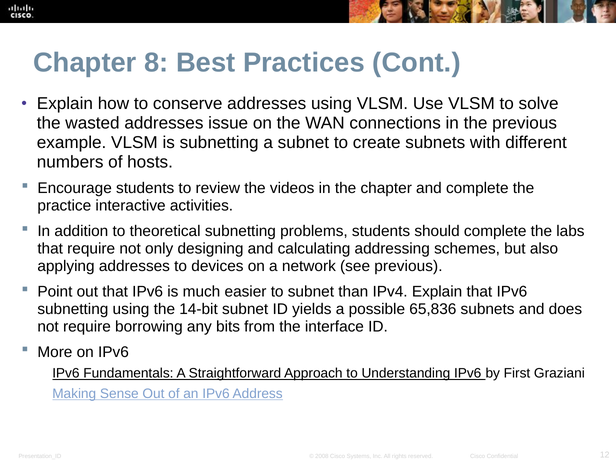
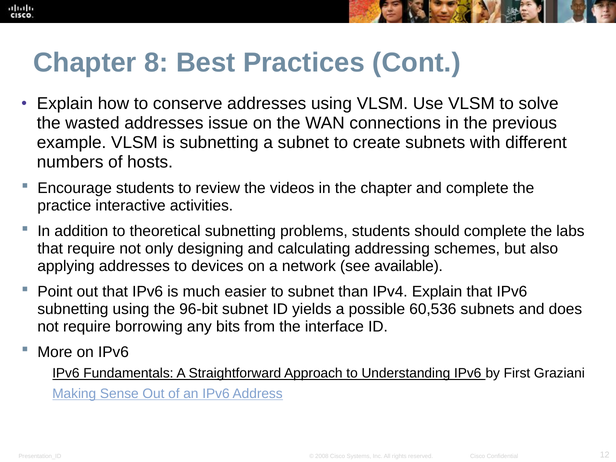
see previous: previous -> available (409, 266)
14-bit: 14-bit -> 96-bit (199, 309)
65,836: 65,836 -> 60,536 (433, 309)
